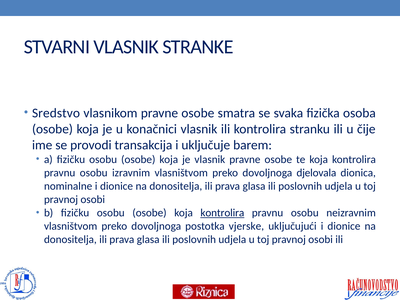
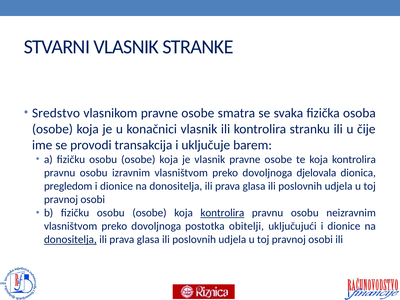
nominalne: nominalne -> pregledom (68, 186)
vjerske: vjerske -> obitelji (246, 226)
donositelja underline: none -> present (70, 240)
